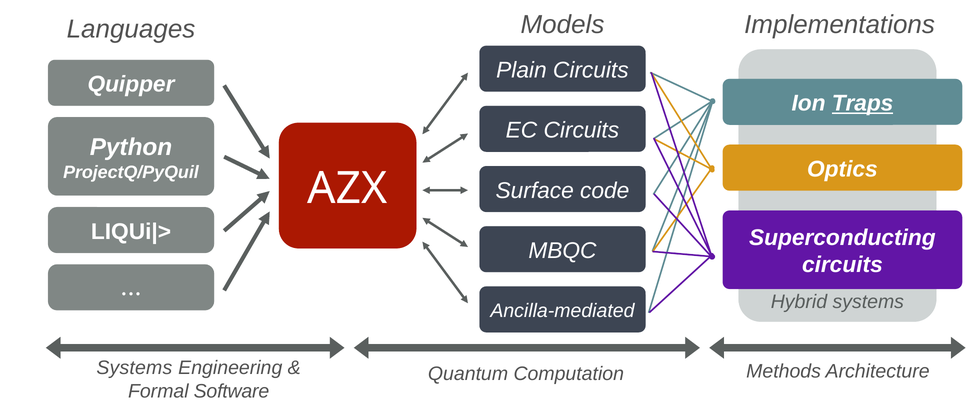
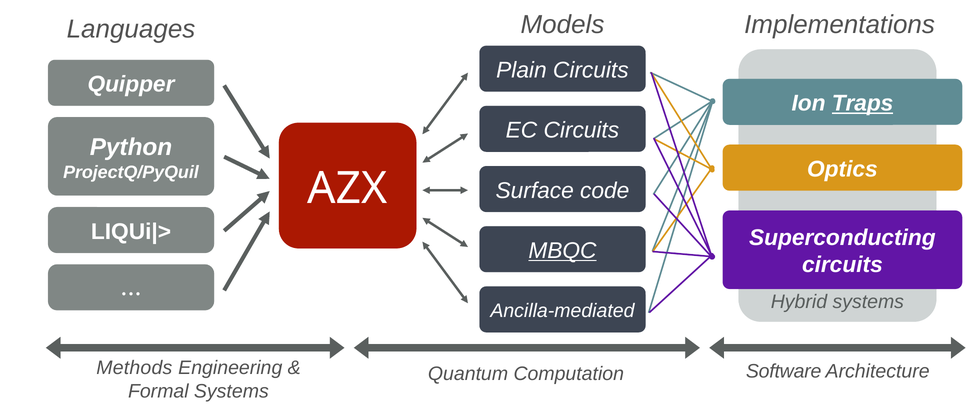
MBQC underline: none -> present (562, 251)
Systems: Systems -> Methods (134, 368)
Methods: Methods -> Software (784, 372)
Formal Software: Software -> Systems (231, 391)
